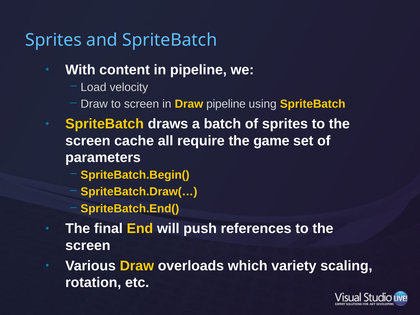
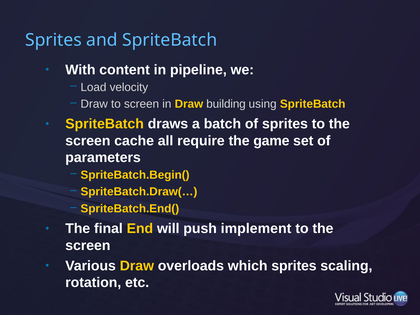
Draw pipeline: pipeline -> building (226, 104)
references: references -> implement (256, 229)
which variety: variety -> sprites (294, 266)
